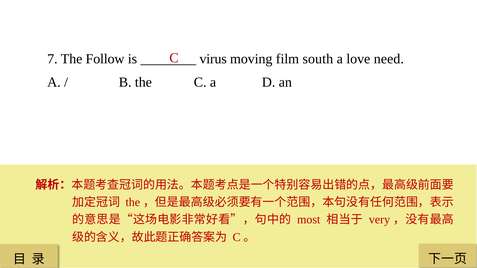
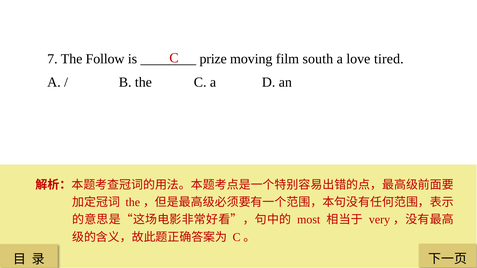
virus: virus -> prize (213, 59)
need: need -> tired (389, 59)
